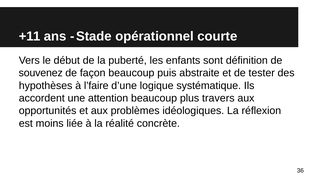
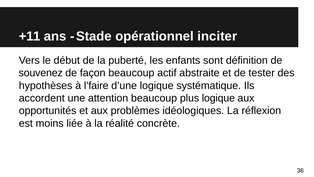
courte: courte -> inciter (217, 36)
puis: puis -> actif (167, 73)
plus travers: travers -> logique (218, 98)
